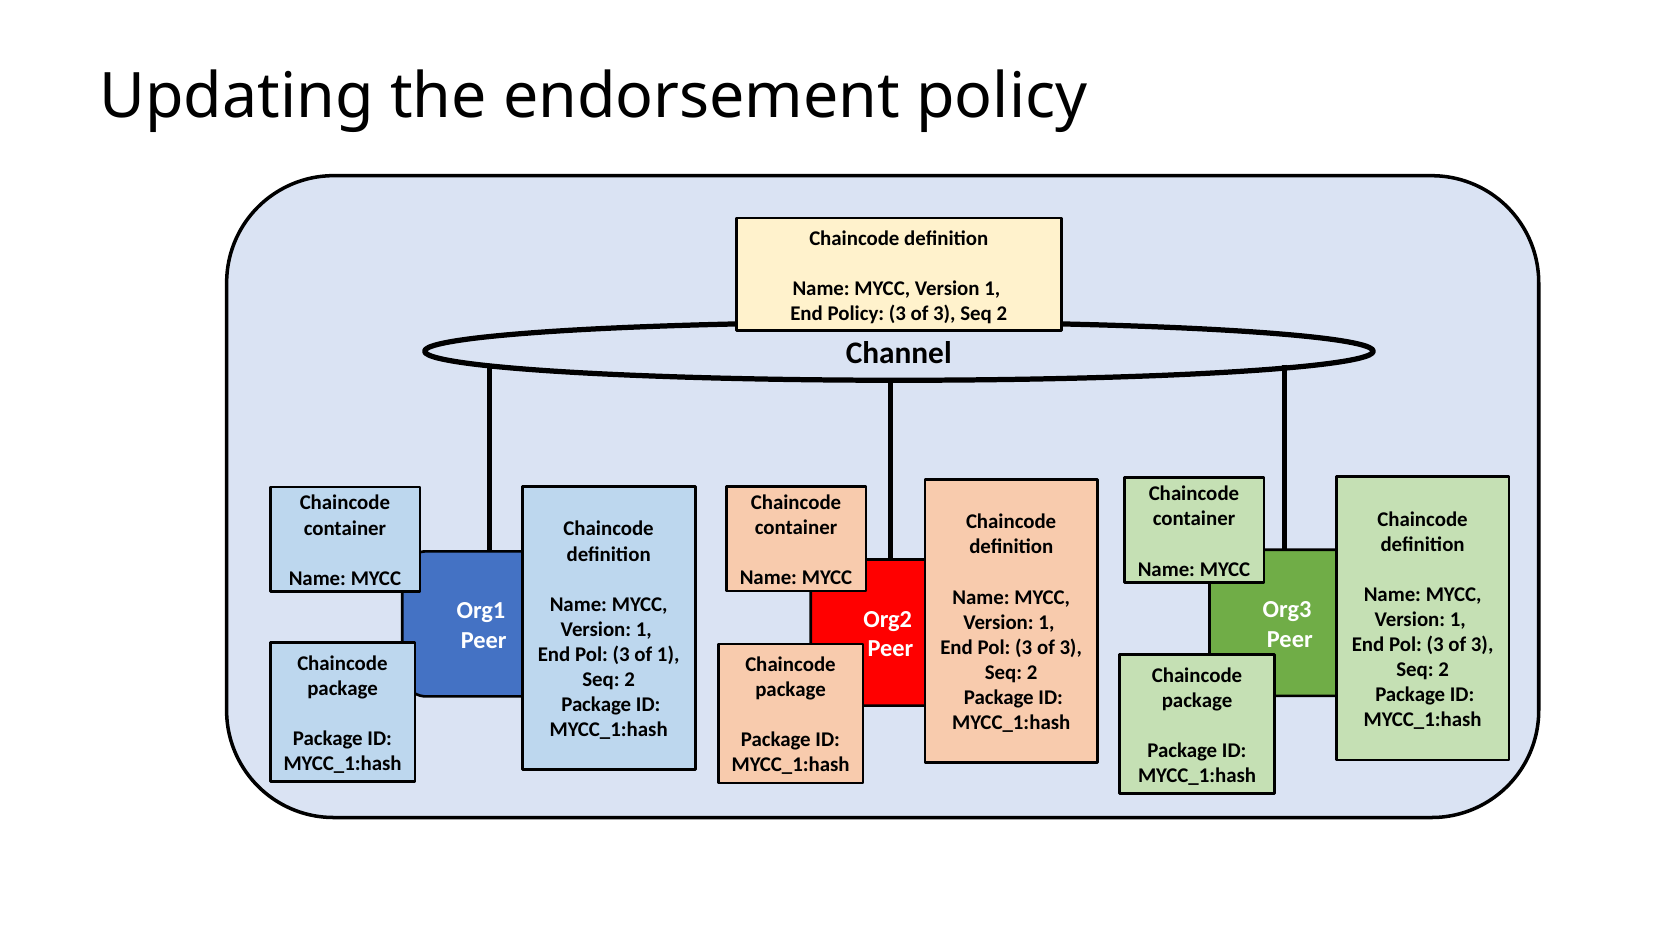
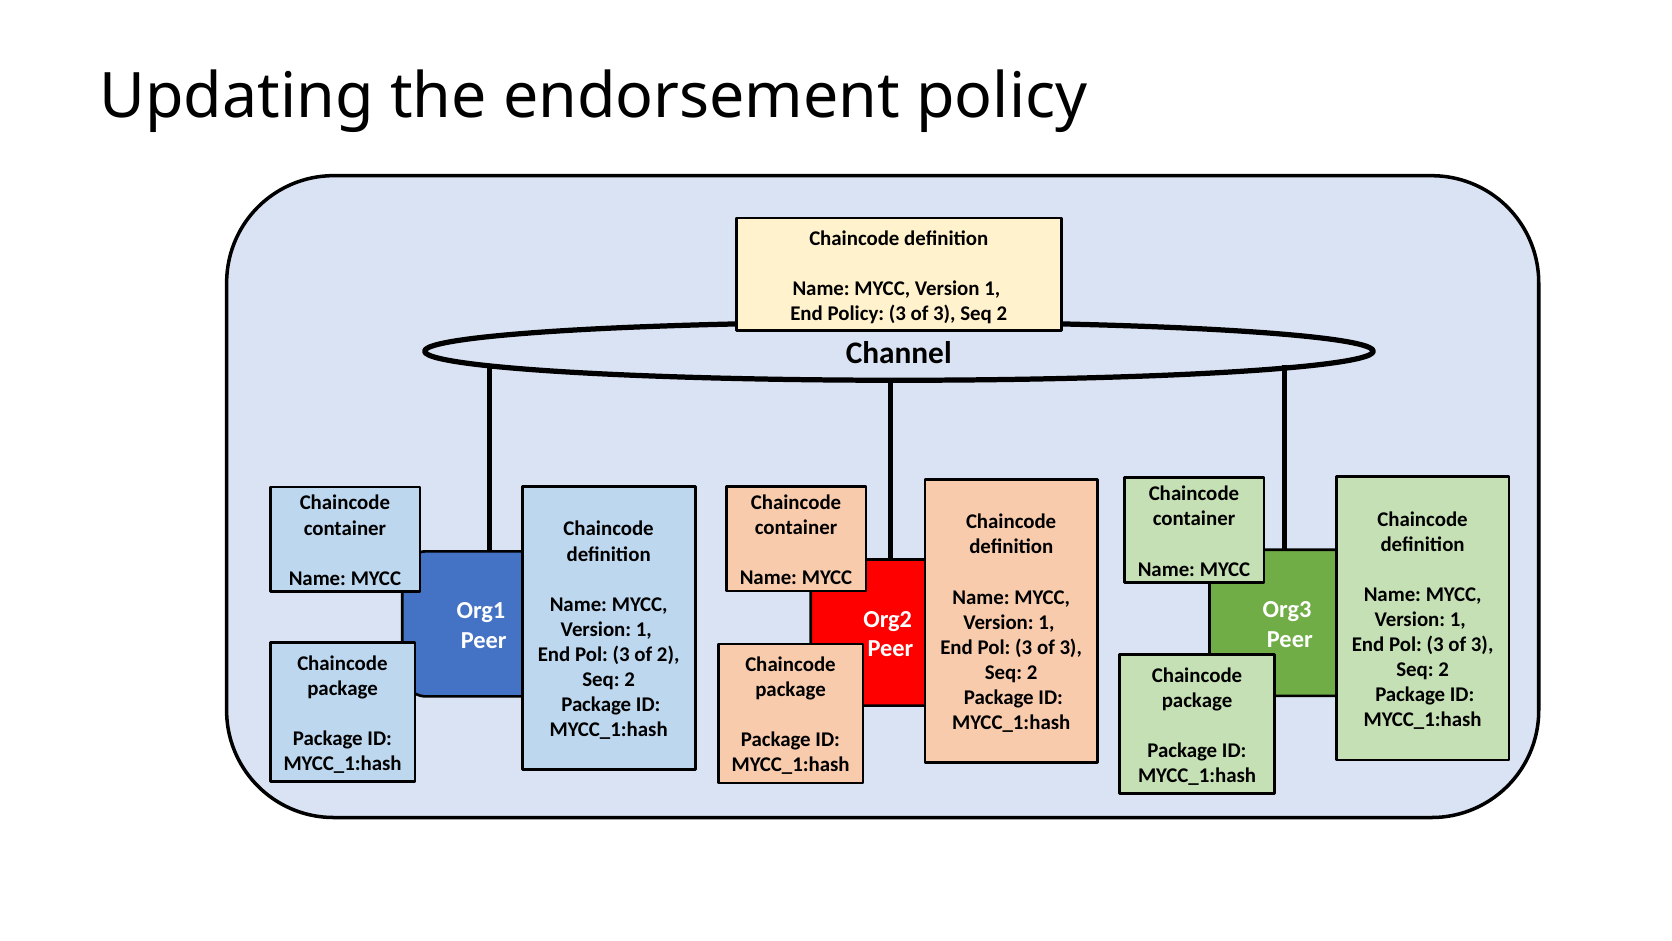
of 1: 1 -> 2 (668, 654)
